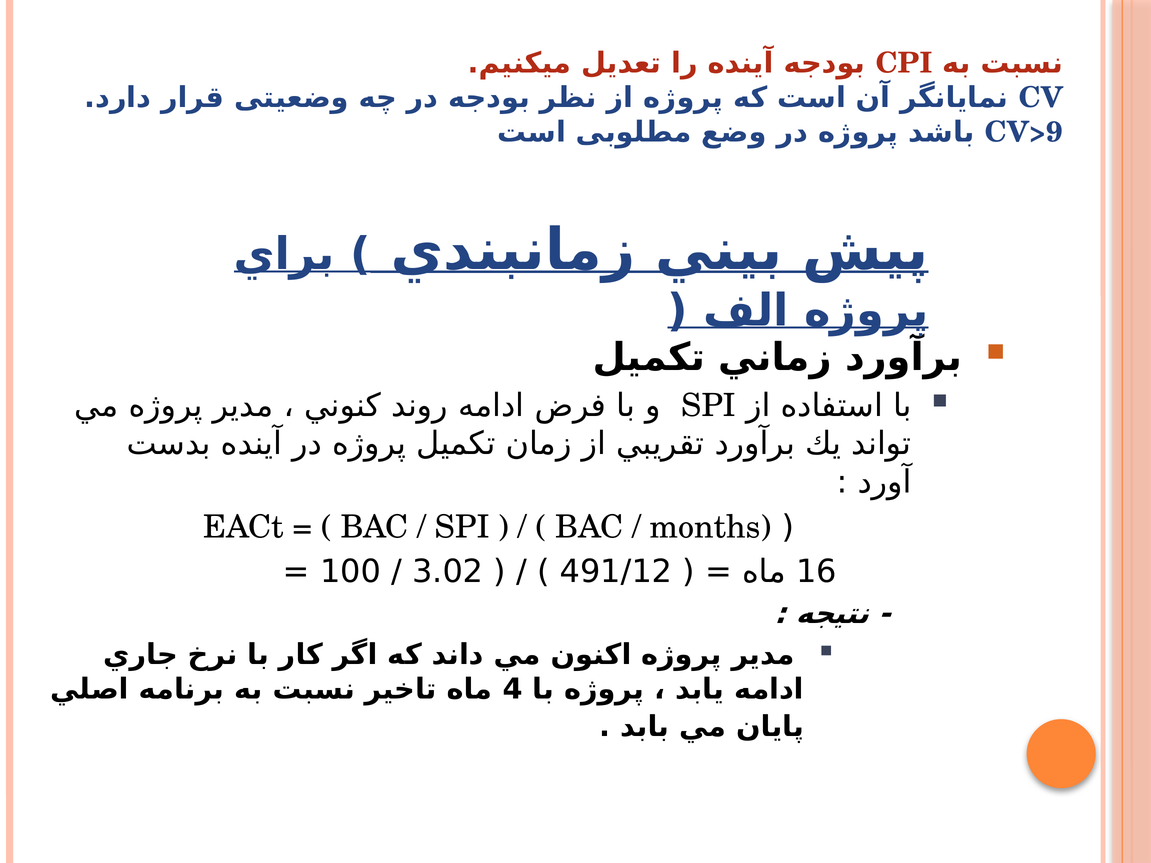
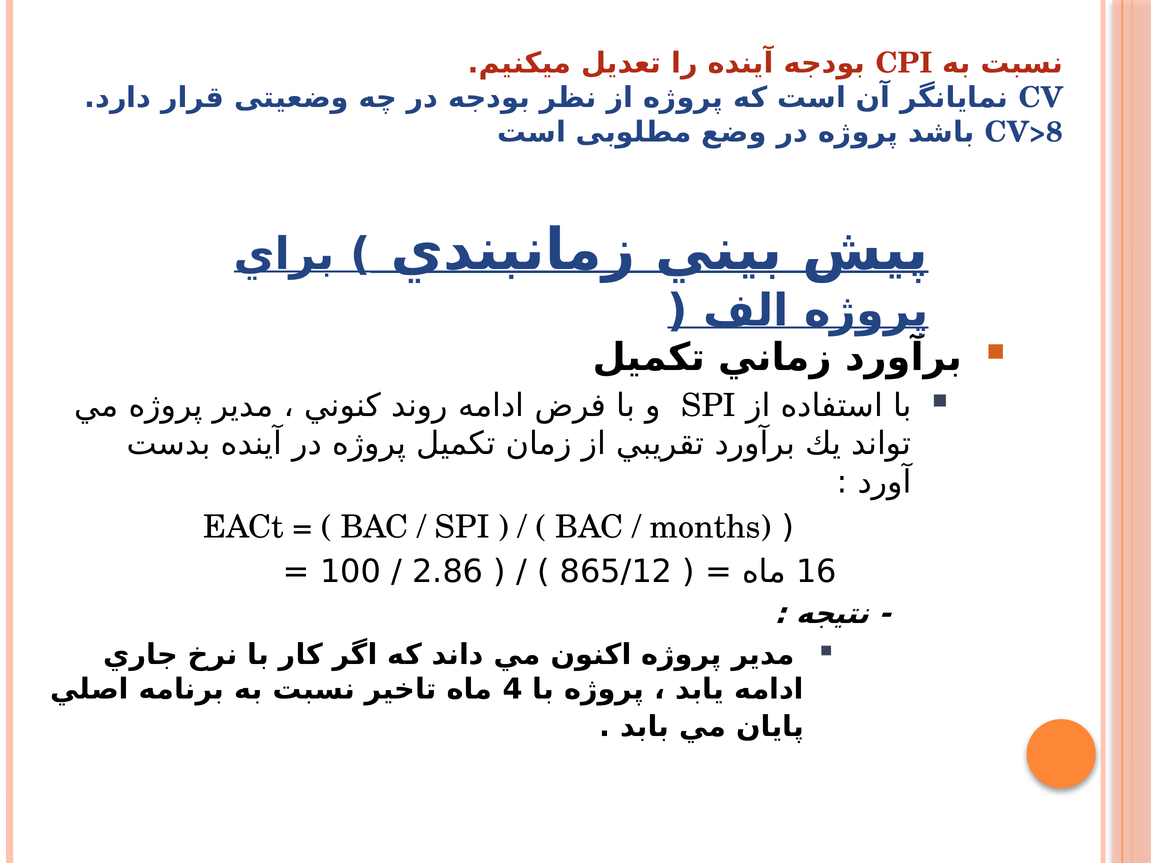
CV>9: CV>9 -> CV>8 (1024, 132)
3.02: 3.02 -> 2.86 (448, 572)
491/12: 491/12 -> 865/12 (616, 572)
